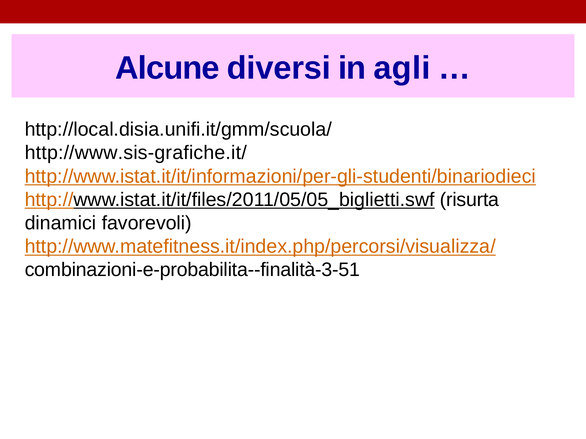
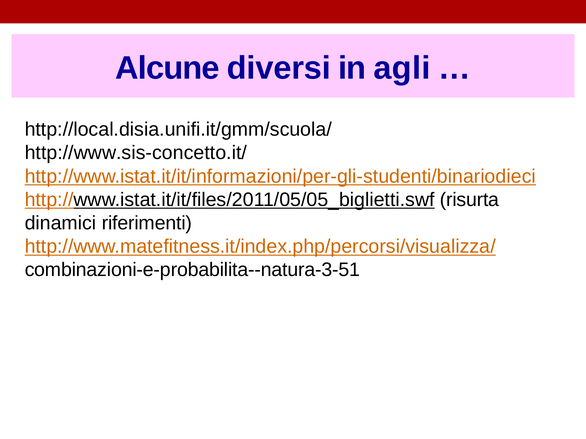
http://www.sis-grafiche.it/: http://www.sis-grafiche.it/ -> http://www.sis-concetto.it/ (136, 153)
favorevoli: favorevoli -> riferimenti (147, 223)
combinazioni-e-probabilita--finalità-3-51: combinazioni-e-probabilita--finalità-3-51 -> combinazioni-e-probabilita--natura-3-51 (192, 270)
